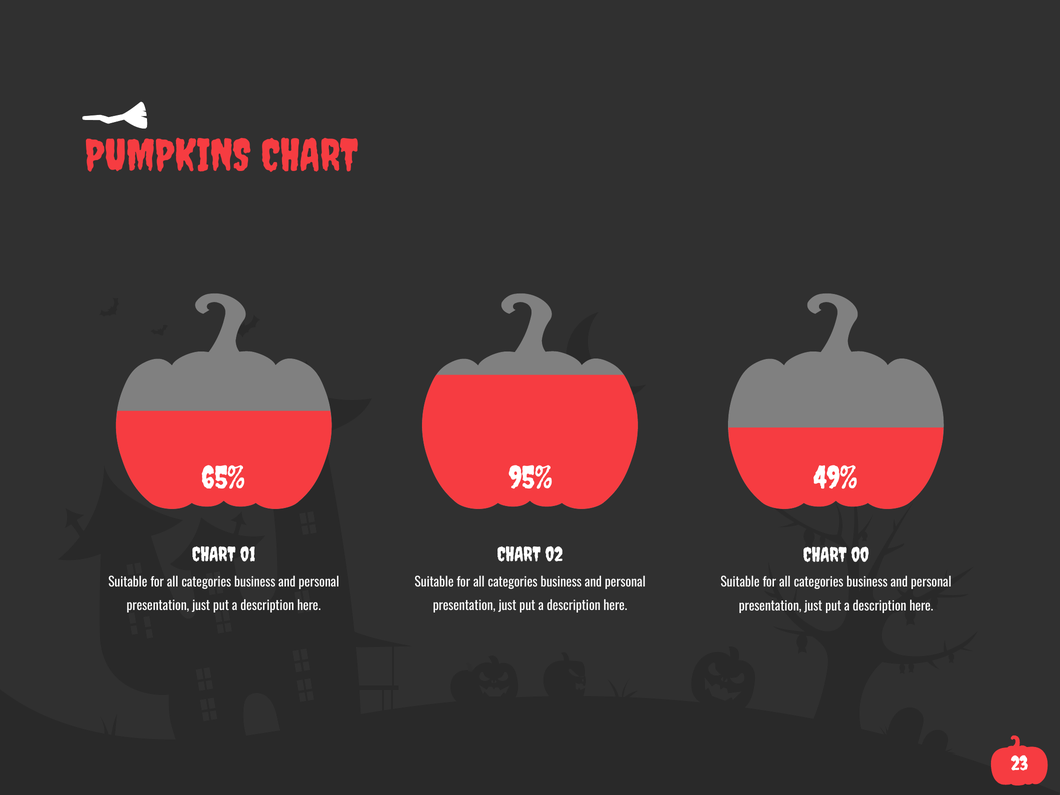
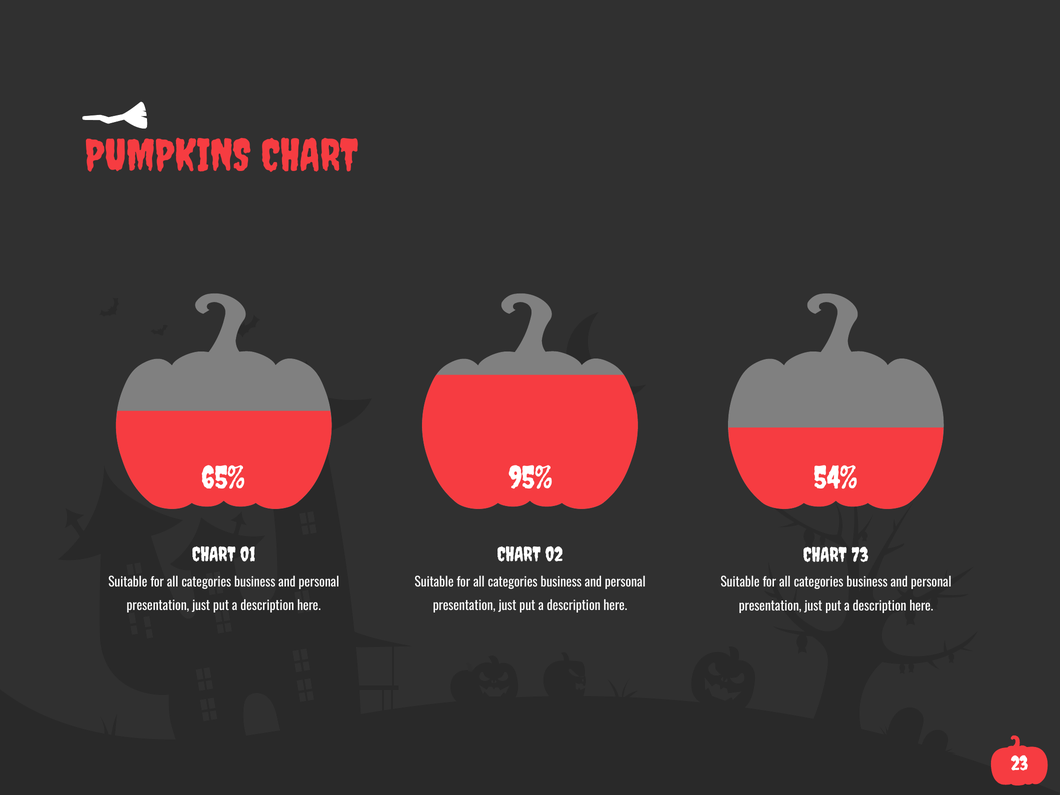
49%: 49% -> 54% (835, 478)
00: 00 -> 73 (860, 555)
